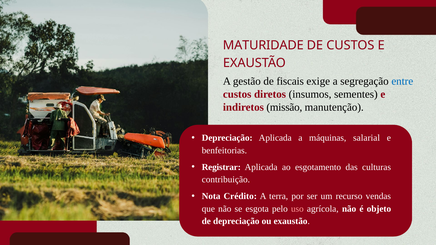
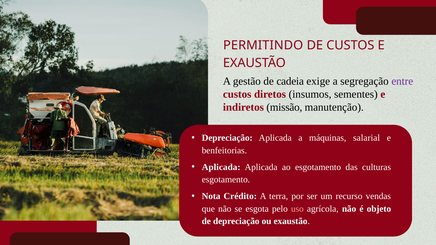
MATURIDADE: MATURIDADE -> PERMITINDO (263, 45)
fiscais: fiscais -> cadeia (290, 81)
entre colour: blue -> purple (402, 81)
Registrar: Registrar -> Aplicada (221, 167)
contribuição: contribuição -> esgotamento (226, 180)
